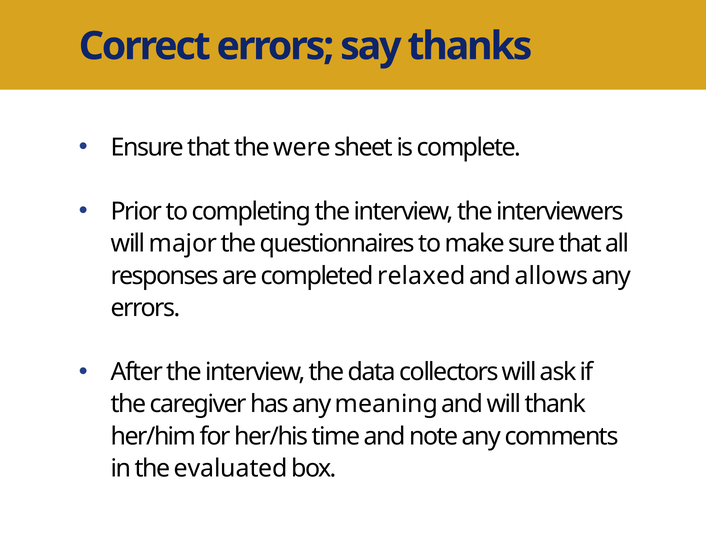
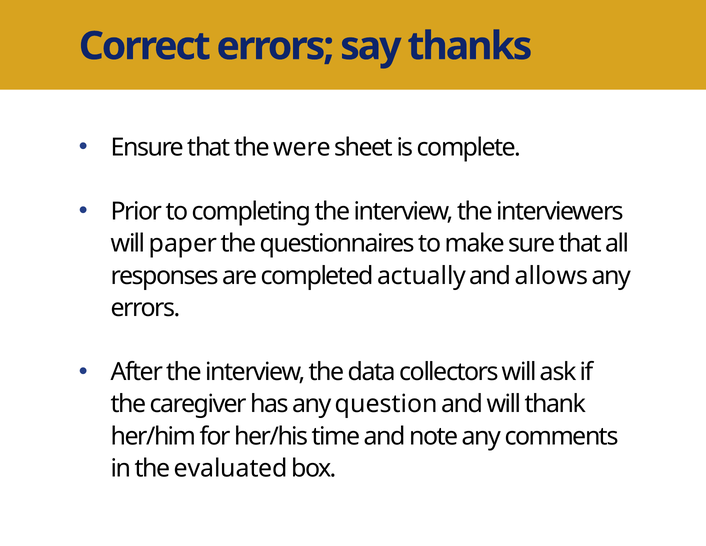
major: major -> paper (183, 243)
relaxed: relaxed -> actually (422, 276)
meaning: meaning -> question (386, 404)
